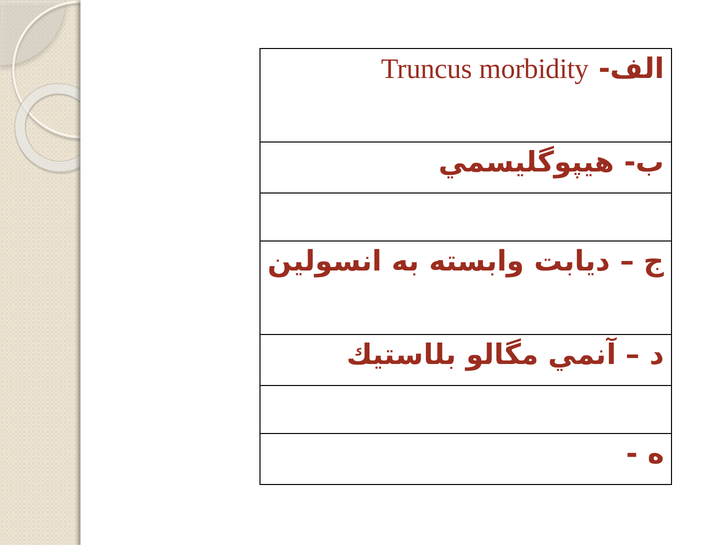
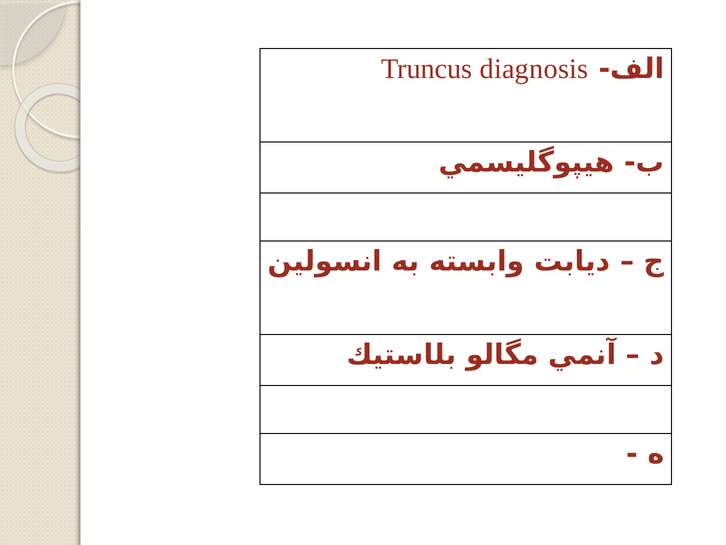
morbidity: morbidity -> diagnosis (534, 69)
